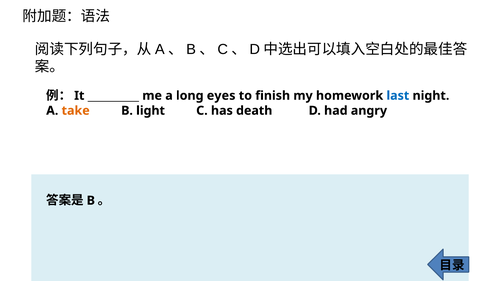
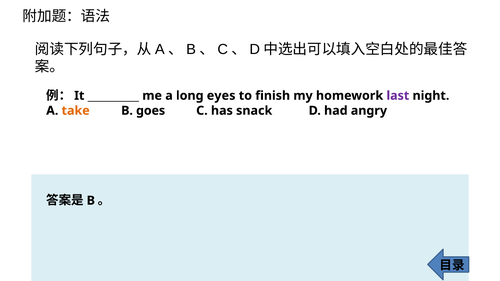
last colour: blue -> purple (398, 96)
light: light -> goes (151, 111)
death: death -> snack (254, 111)
